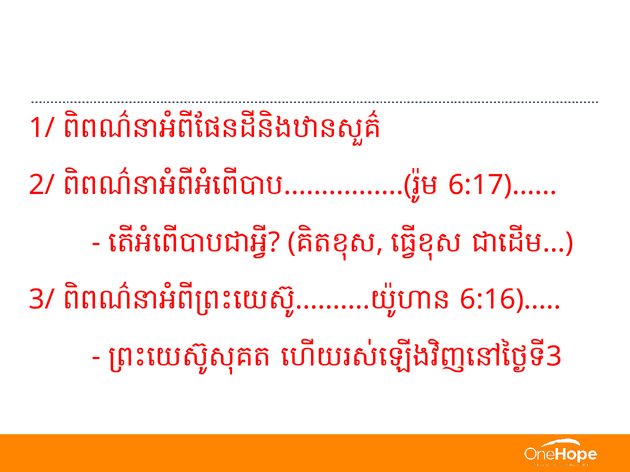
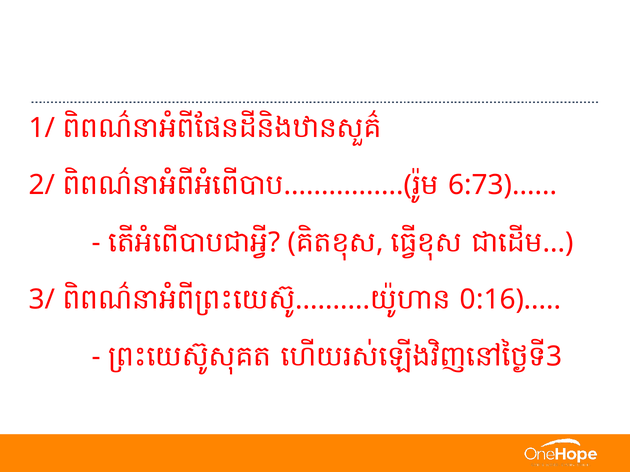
6:17: 6:17 -> 6:73 (503, 185)
6:16: 6:16 -> 0:16 (511, 300)
